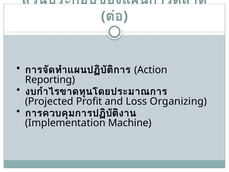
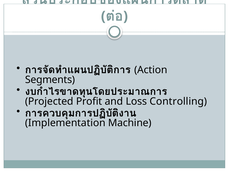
Reporting: Reporting -> Segments (50, 80)
Organizing: Organizing -> Controlling (178, 101)
